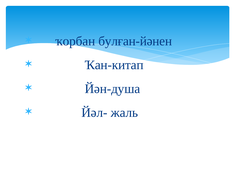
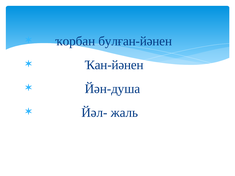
Ҡан-китап: Ҡан-китап -> Ҡан-йәнен (114, 65)
